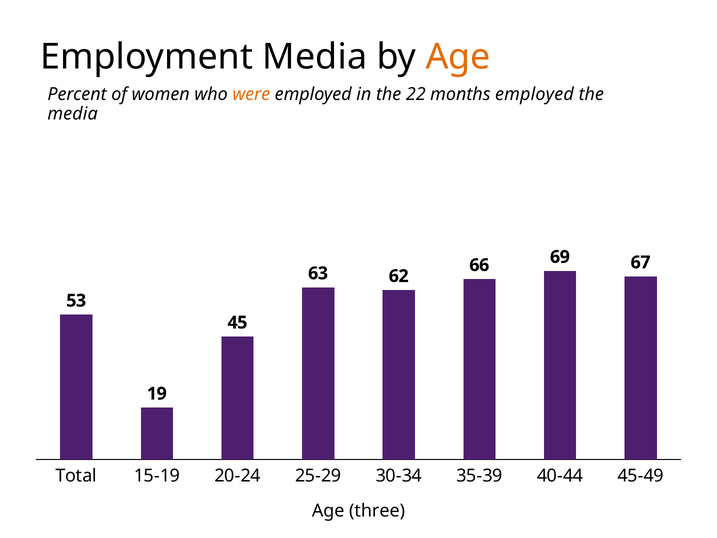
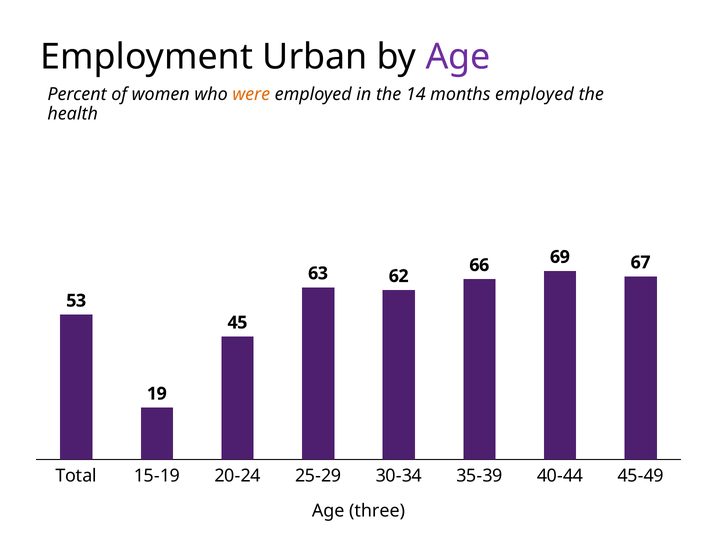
Employment Media: Media -> Urban (315, 57)
Age colour: orange -> purple (458, 57)
22: 22 -> 14 (416, 94)
media: media -> health (73, 114)
